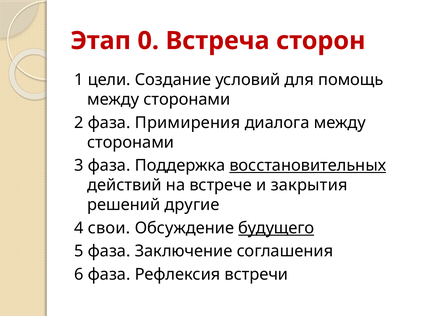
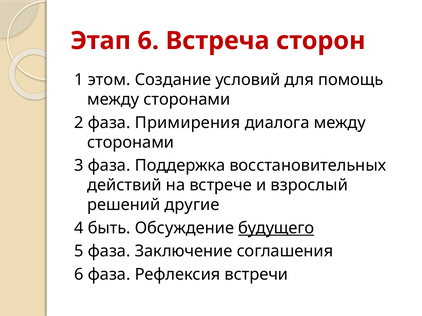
Этап 0: 0 -> 6 (148, 41)
цели: цели -> этом (109, 80)
восстановительных underline: present -> none (308, 166)
закрытия: закрытия -> взрослый (309, 185)
свои: свои -> быть (109, 228)
